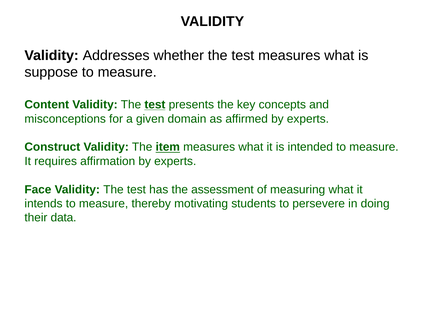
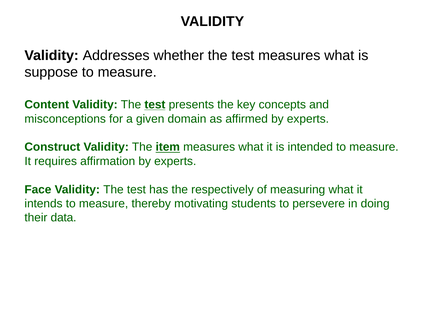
assessment: assessment -> respectively (222, 190)
